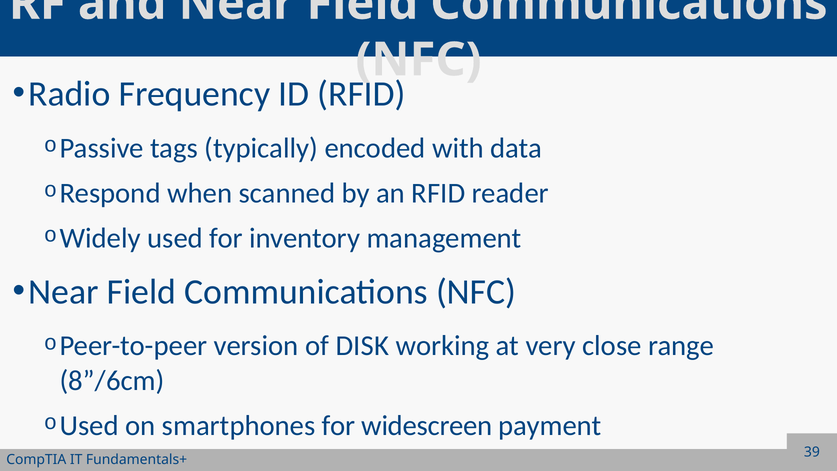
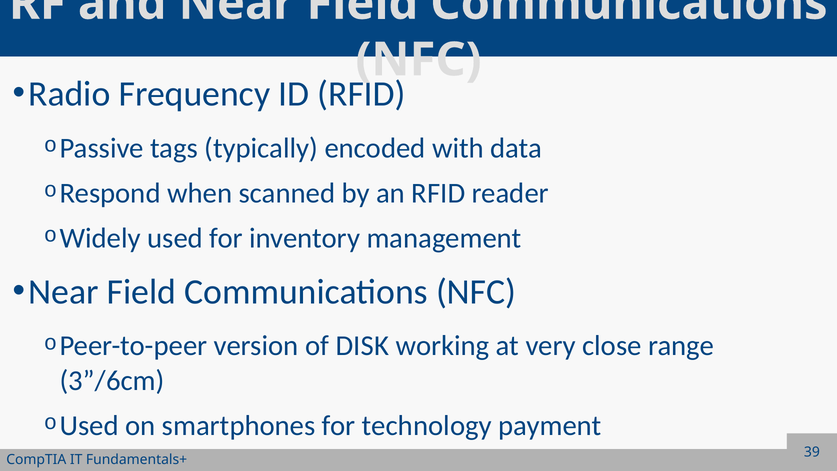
8”/6cm: 8”/6cm -> 3”/6cm (112, 380)
widescreen: widescreen -> technology (427, 425)
